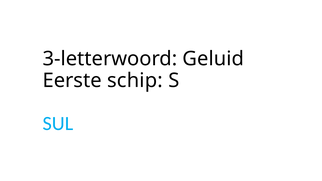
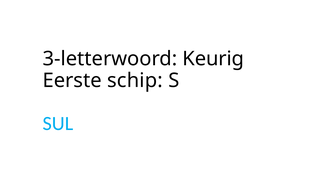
Geluid: Geluid -> Keurig (213, 59)
